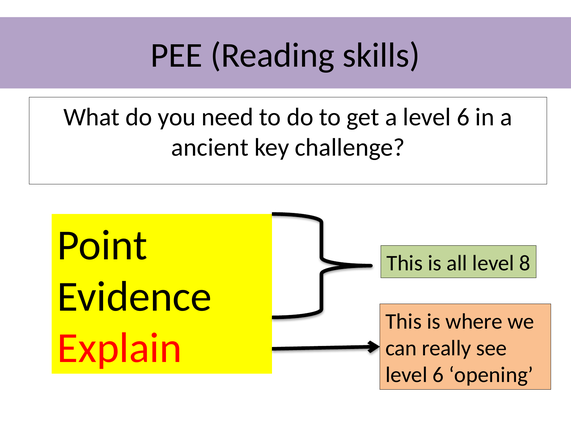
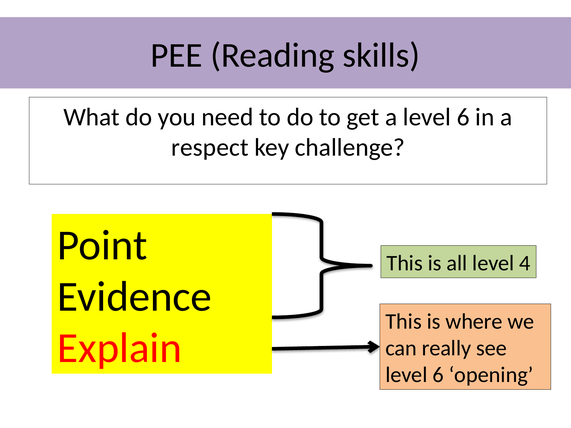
ancient: ancient -> respect (210, 148)
8: 8 -> 4 (525, 263)
